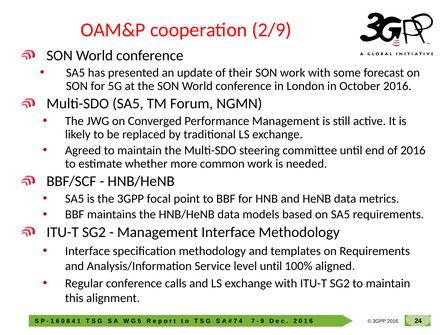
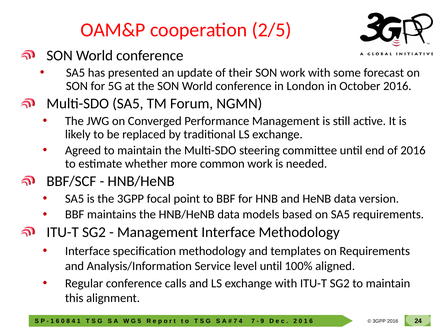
2/9: 2/9 -> 2/5 (272, 30)
metrics: metrics -> version (379, 198)
